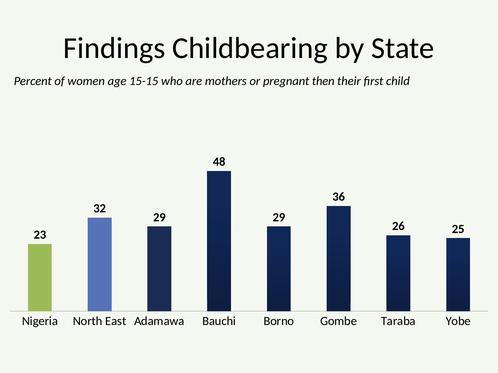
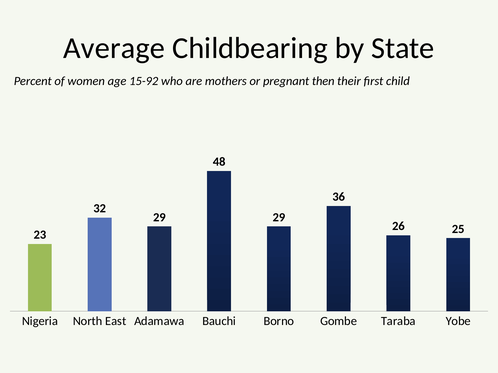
Findings: Findings -> Average (114, 48)
15-15: 15-15 -> 15-92 (144, 81)
